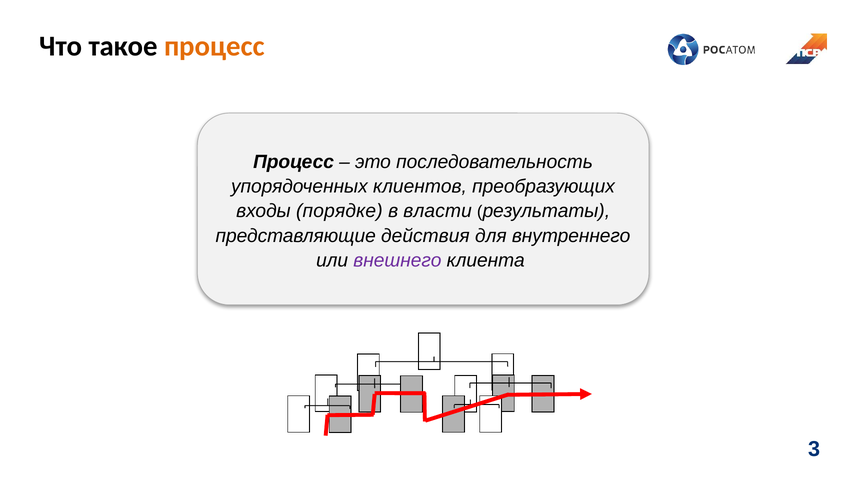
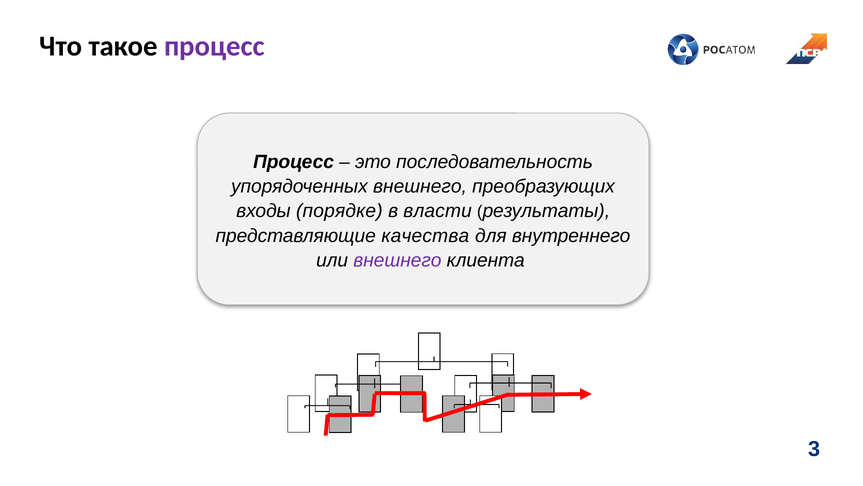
процесс colour: orange -> purple (214, 46)
упорядоченных клиентов: клиентов -> внешнего (420, 186)
действия: действия -> качества (425, 236)
